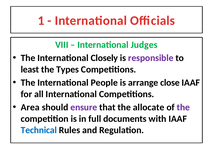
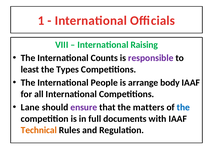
Judges: Judges -> Raising (144, 45)
Closely: Closely -> Counts (104, 58)
close: close -> body (170, 83)
Area: Area -> Lane (30, 107)
allocate: allocate -> matters (149, 107)
the colour: purple -> blue (183, 107)
Technical colour: blue -> orange (39, 130)
